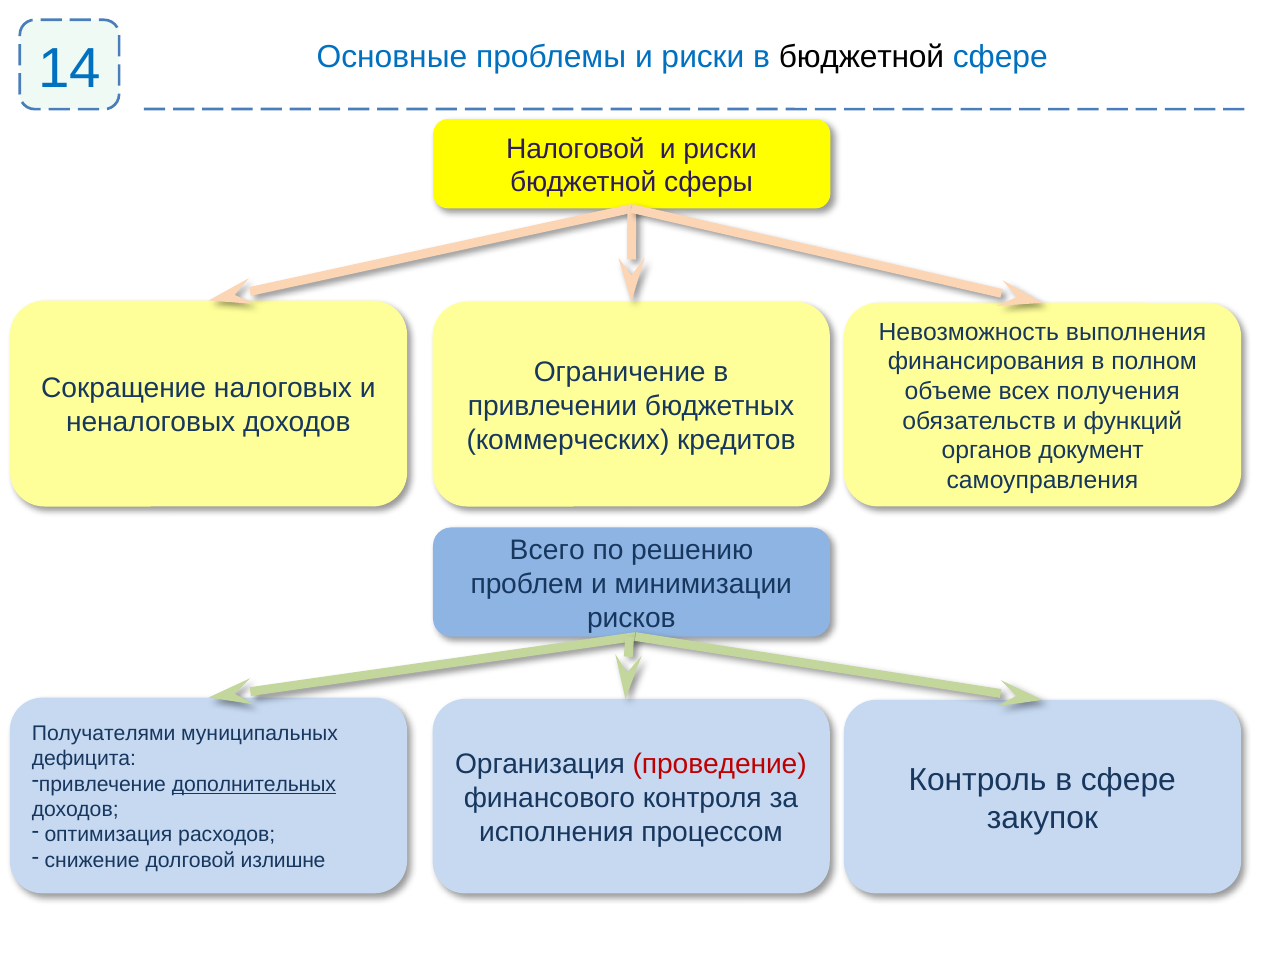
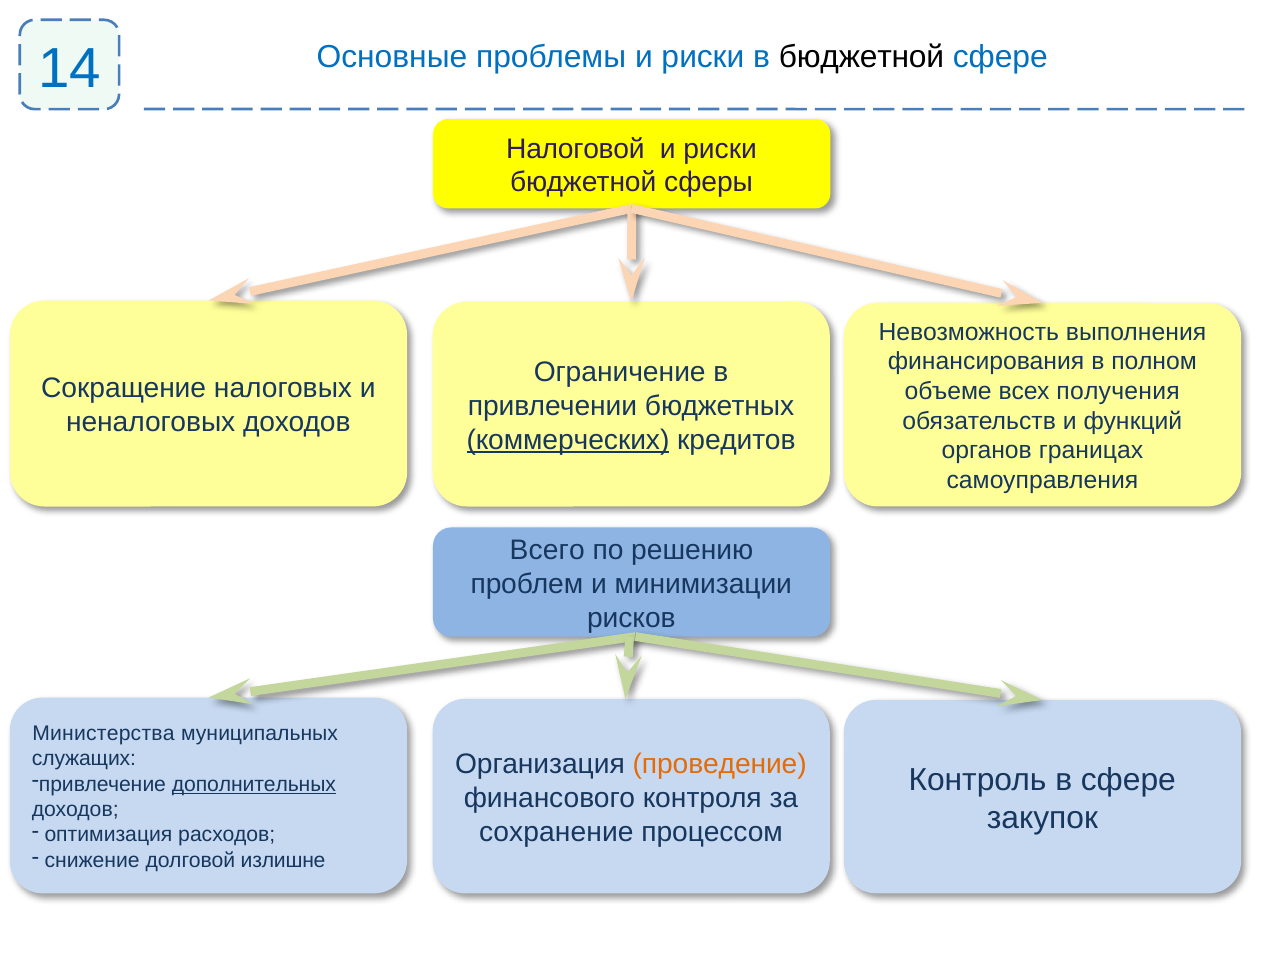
коммерческих underline: none -> present (568, 440)
документ: документ -> границах (1091, 451)
Получателями: Получателями -> Министерства (103, 734)
дефицита: дефицита -> служащих (84, 759)
проведение colour: red -> orange (720, 764)
исполнения: исполнения -> сохранение (556, 832)
